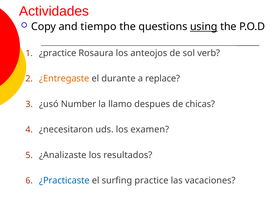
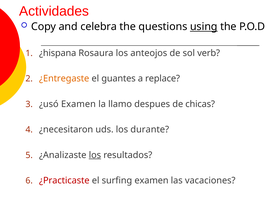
tiempo: tiempo -> celebra (99, 27)
¿practice: ¿practice -> ¿hispana (58, 53)
durante: durante -> guantes (119, 78)
¿usó Number: Number -> Examen (78, 104)
examen: examen -> durante (150, 129)
los underline: none -> present (95, 155)
¿Practicaste colour: blue -> red (64, 180)
surfing practice: practice -> examen (151, 180)
